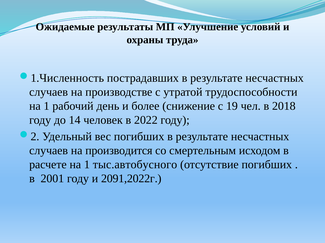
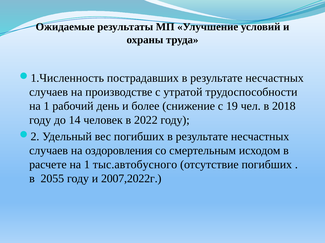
производится: производится -> оздоровления (119, 151)
2001: 2001 -> 2055 (52, 179)
2091,2022г: 2091,2022г -> 2007,2022г (131, 179)
